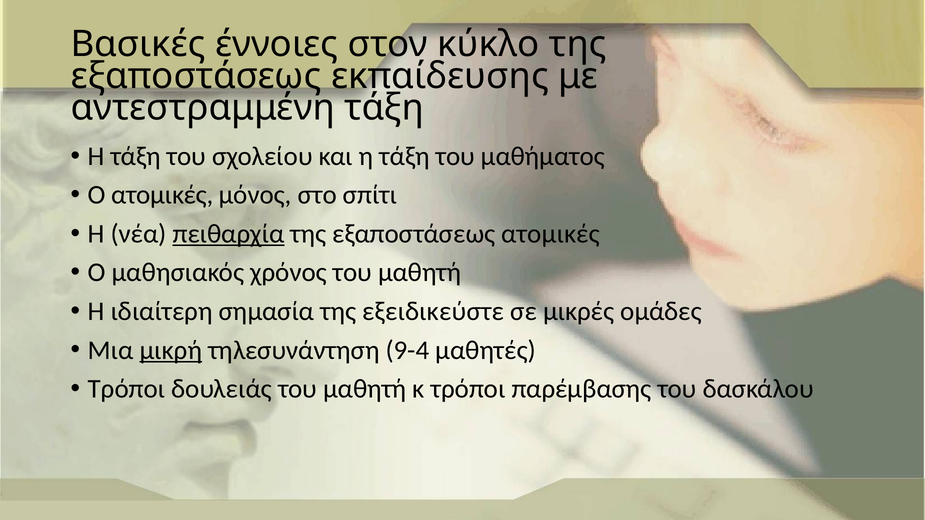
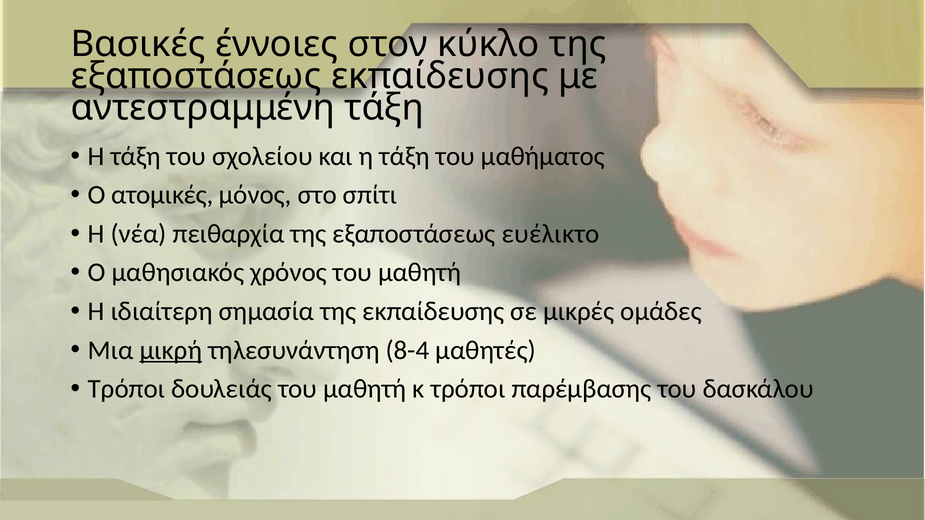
πειθαρχία underline: present -> none (229, 234)
εξαποστάσεως ατομικές: ατομικές -> ευέλικτο (551, 234)
της εξειδικεύστε: εξειδικεύστε -> εκπαίδευσης (433, 312)
9-4: 9-4 -> 8-4 (408, 350)
